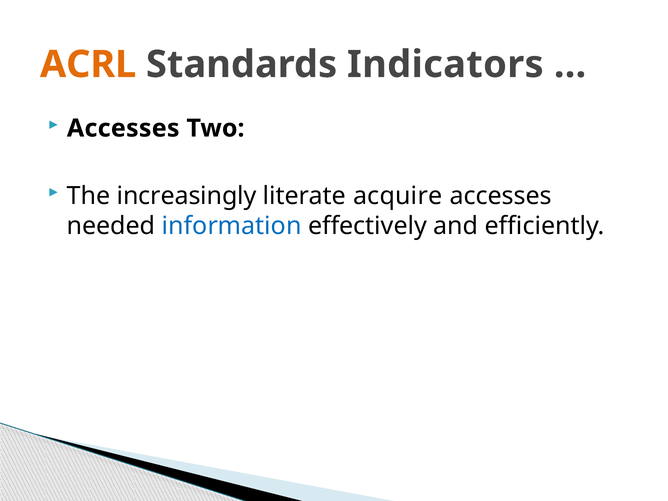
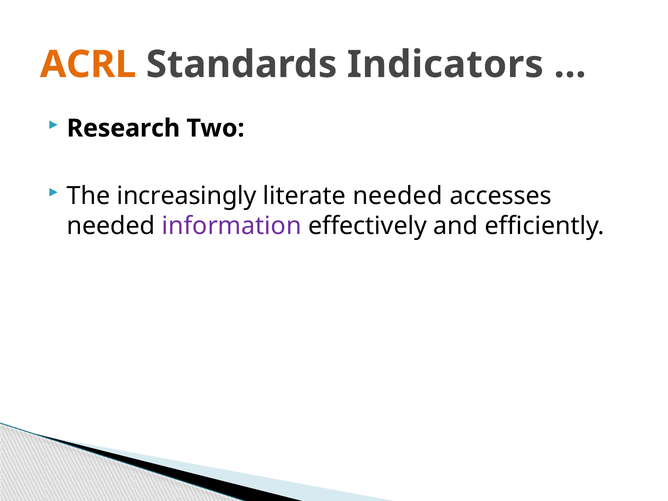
Accesses: Accesses -> Research (123, 128)
literate acquire: acquire -> needed (398, 196)
information colour: blue -> purple (232, 226)
